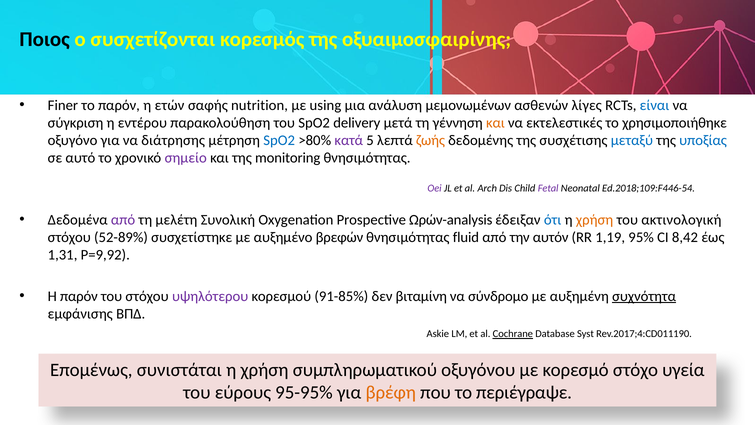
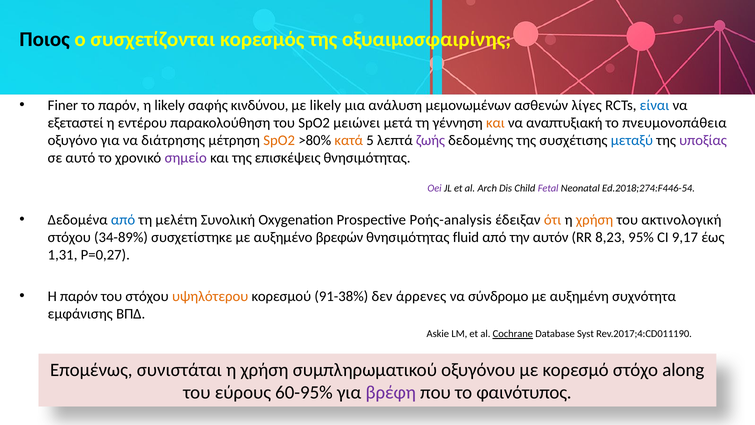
η ετών: ετών -> likely (170, 105)
nutrition: nutrition -> κινδύνου (260, 105)
με using: using -> likely (325, 105)
σύγκριση: σύγκριση -> εξεταστεί (76, 123)
delivery: delivery -> μειώνει (357, 123)
εκτελεστικές: εκτελεστικές -> αναπτυξιακή (564, 123)
χρησιμοποιήθηκε: χρησιμοποιήθηκε -> πνευμονοπάθεια (674, 123)
SpO2 colour: blue -> orange (279, 140)
κατά colour: purple -> orange (349, 140)
ζωής colour: orange -> purple (431, 140)
υποξίας colour: blue -> purple (703, 140)
monitoring: monitoring -> επισκέψεις (288, 158)
Ed.2018;109:F446-54: Ed.2018;109:F446-54 -> Ed.2018;274:F446-54 (648, 188)
από colour: purple -> blue (123, 220)
Ωρών-analysis: Ωρών-analysis -> Ροής-analysis (451, 220)
ότι colour: blue -> orange (553, 220)
52-89%: 52-89% -> 34-89% (121, 237)
1,19: 1,19 -> 8,23 (610, 237)
8,42: 8,42 -> 9,17 (685, 237)
P=9,92: P=9,92 -> P=0,27 (105, 255)
υψηλότερου colour: purple -> orange (210, 296)
91-85%: 91-85% -> 91-38% (341, 296)
βιταμίνη: βιταμίνη -> άρρενες (421, 296)
συχνότητα underline: present -> none (644, 296)
υγεία: υγεία -> along (683, 370)
95-95%: 95-95% -> 60-95% (304, 392)
βρέφη colour: orange -> purple (391, 392)
περιέγραψε: περιέγραψε -> φαινότυπος (524, 392)
